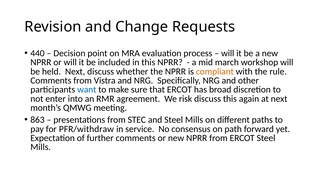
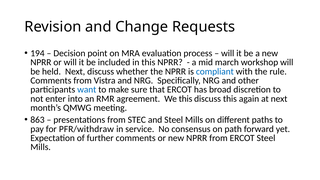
440: 440 -> 194 (37, 53)
compliant colour: orange -> blue (215, 71)
We risk: risk -> this (186, 99)
